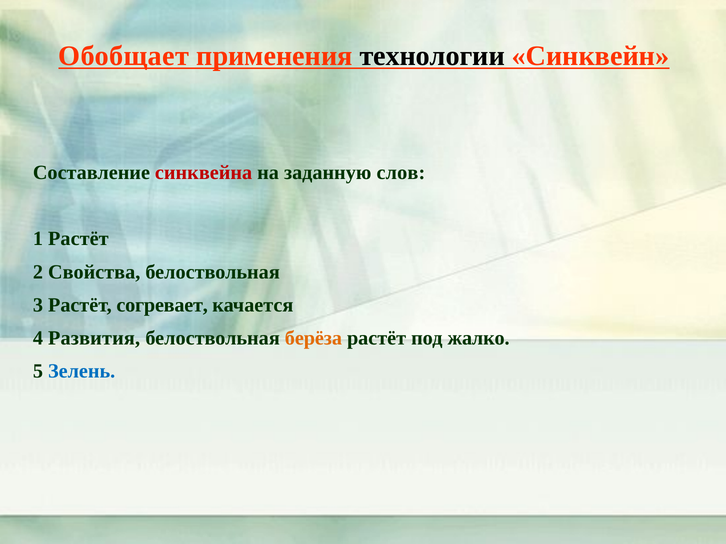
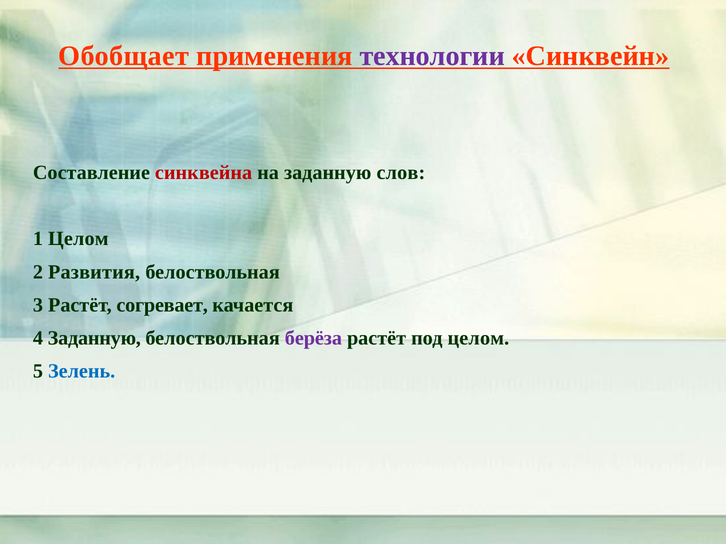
технологии colour: black -> purple (432, 56)
1 Растёт: Растёт -> Целом (78, 239)
Свойства: Свойства -> Развития (94, 272)
4 Развития: Развития -> Заданную (94, 338)
берёза colour: orange -> purple (313, 338)
под жалко: жалко -> целом (478, 338)
